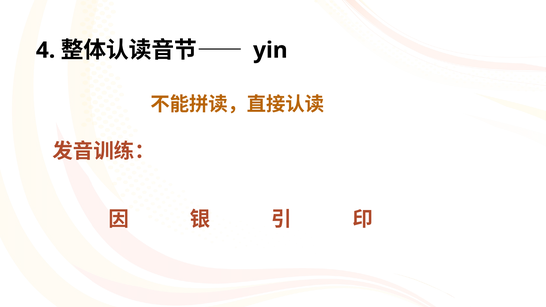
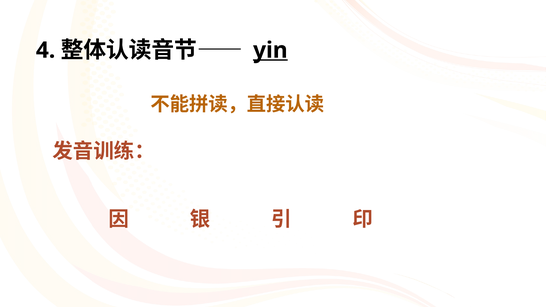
yin underline: none -> present (270, 50)
